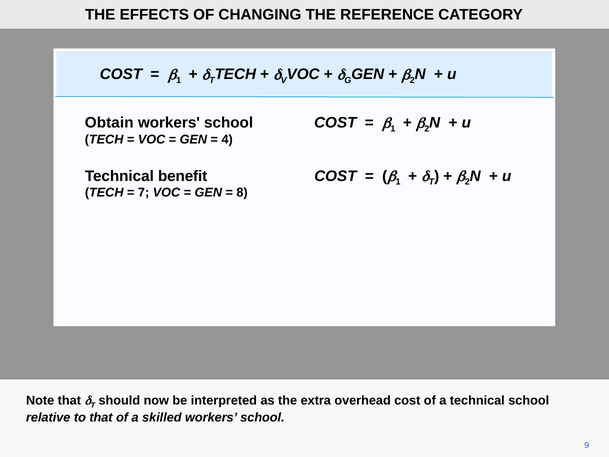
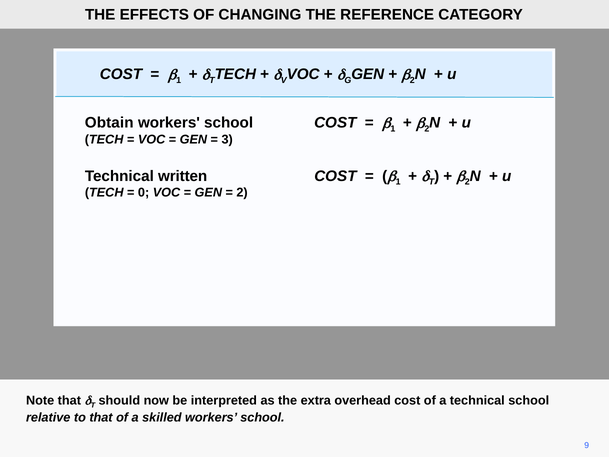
4: 4 -> 3 (227, 139)
benefit: benefit -> written (183, 176)
7: 7 -> 0 (144, 193)
8: 8 -> 2 (242, 193)
